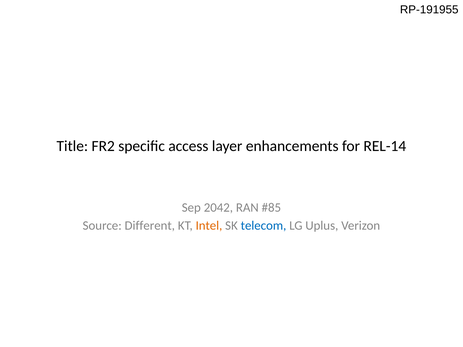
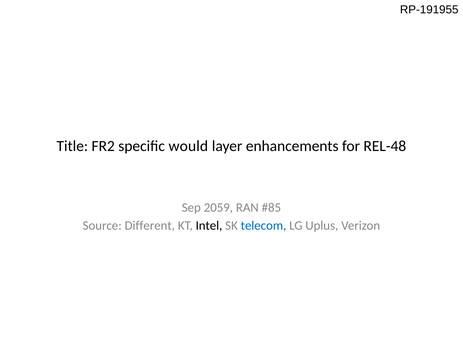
access: access -> would (188, 146)
REL-14: REL-14 -> REL-48 (385, 146)
2042: 2042 -> 2059 (218, 208)
Intel colour: orange -> black (209, 226)
